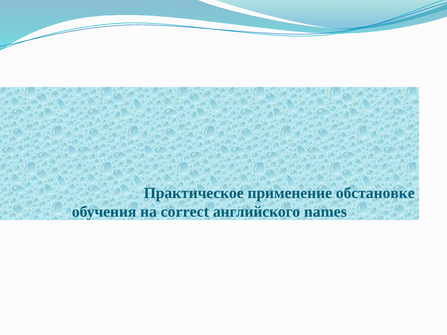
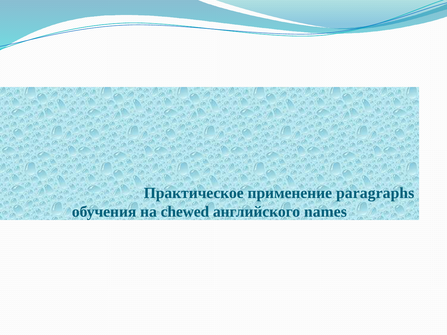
обстановке: обстановке -> paragraphs (375, 193)
correct: correct -> chewed (185, 212)
